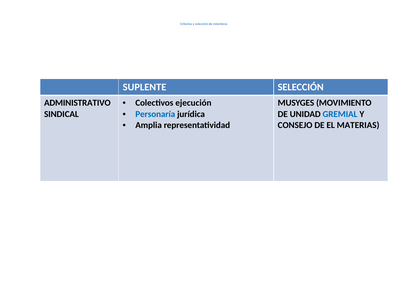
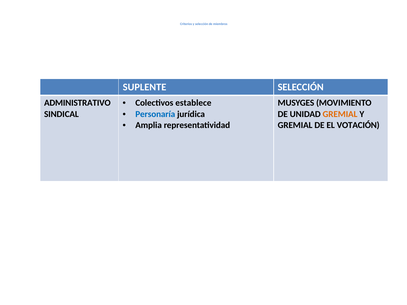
ejecución: ejecución -> establece (193, 103)
GREMIAL colour: blue -> orange (340, 114)
CONSEJO: CONSEJO -> GREMIAL (295, 125)
MATERIAS: MATERIAS -> VOTACIÓN (358, 125)
